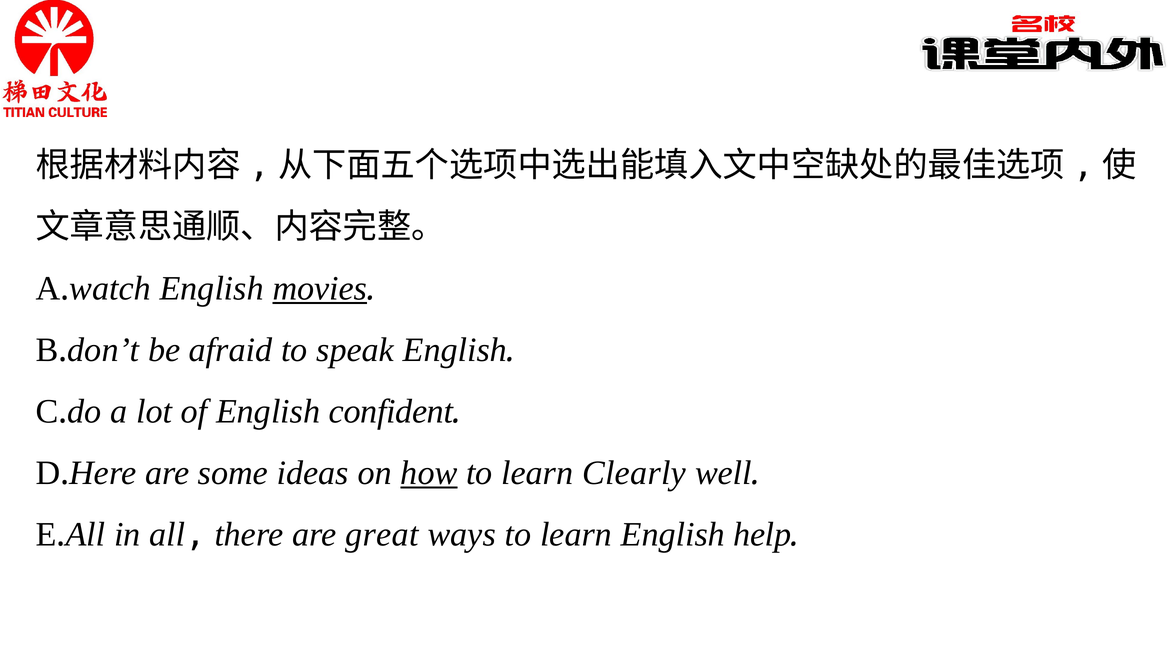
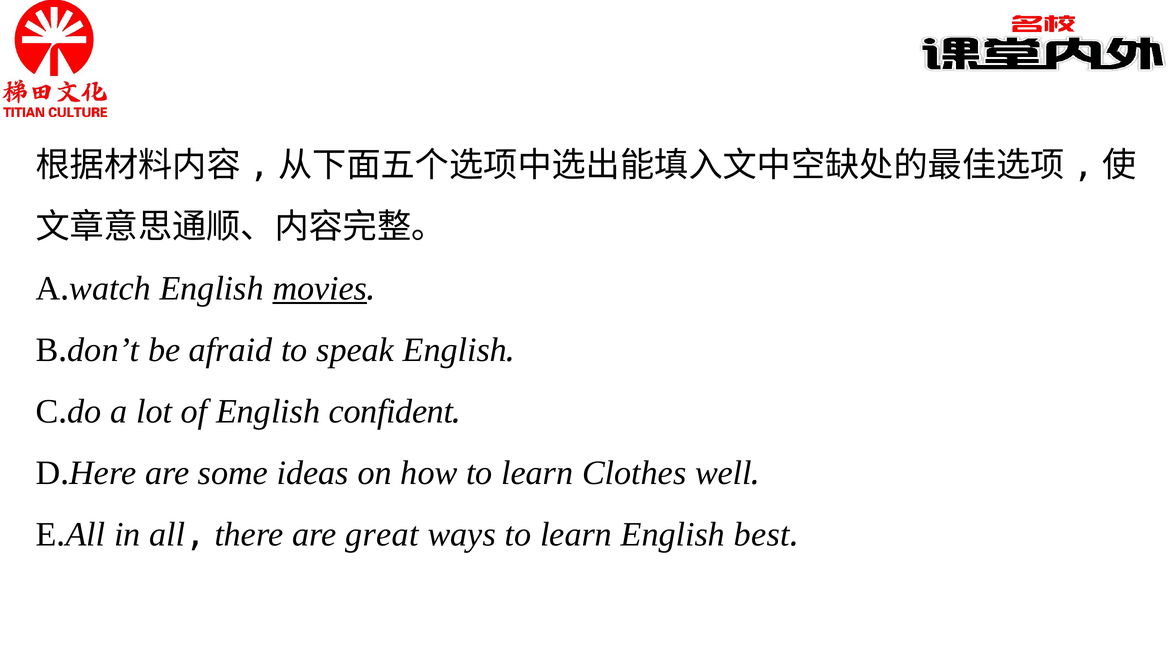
how underline: present -> none (429, 473)
Clearly: Clearly -> Clothes (634, 473)
help: help -> best (762, 535)
